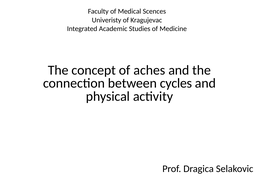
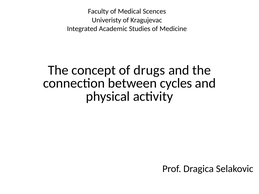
aches: aches -> drugs (149, 70)
